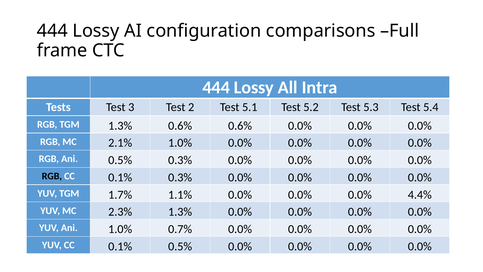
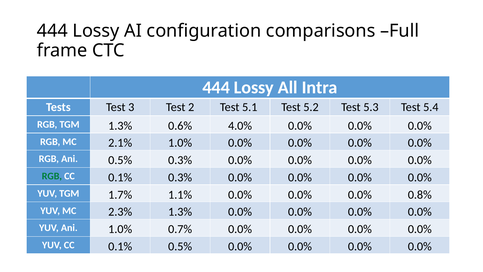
0.6% 0.6%: 0.6% -> 4.0% (240, 126)
RGB colour: black -> green (52, 176)
4.4%: 4.4% -> 0.8% (420, 194)
